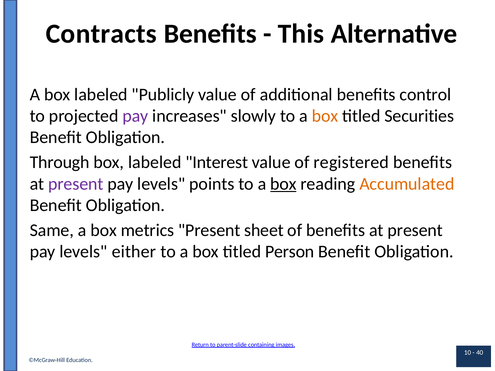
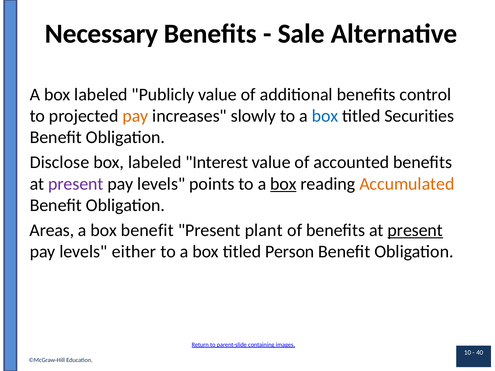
Contracts: Contracts -> Necessary (102, 34)
This: This -> Sale (301, 34)
pay colour: purple -> orange (135, 116)
box colour: orange -> blue (325, 116)
Through: Through -> Disclose (59, 163)
registered: registered -> accounted (351, 163)
Same: Same -> Areas (52, 230)
box metrics: metrics -> benefit (147, 230)
sheet: sheet -> plant (264, 230)
present underline: none -> present (415, 230)
